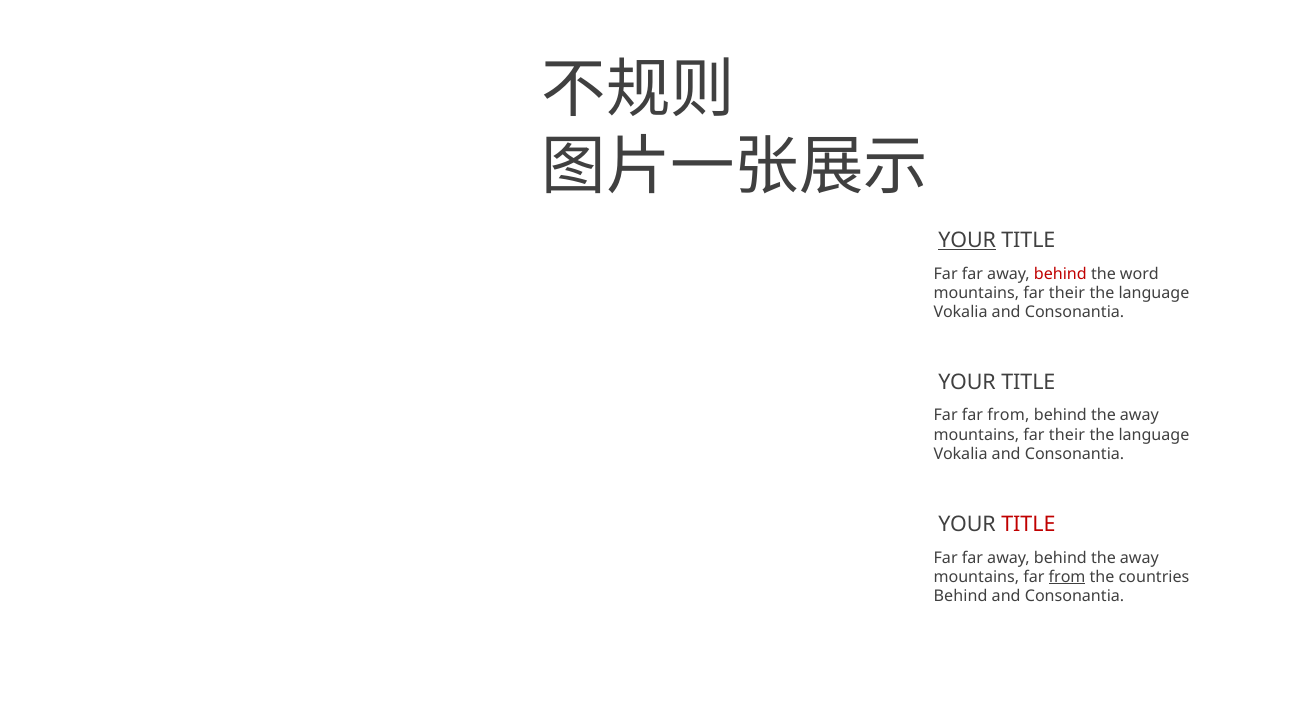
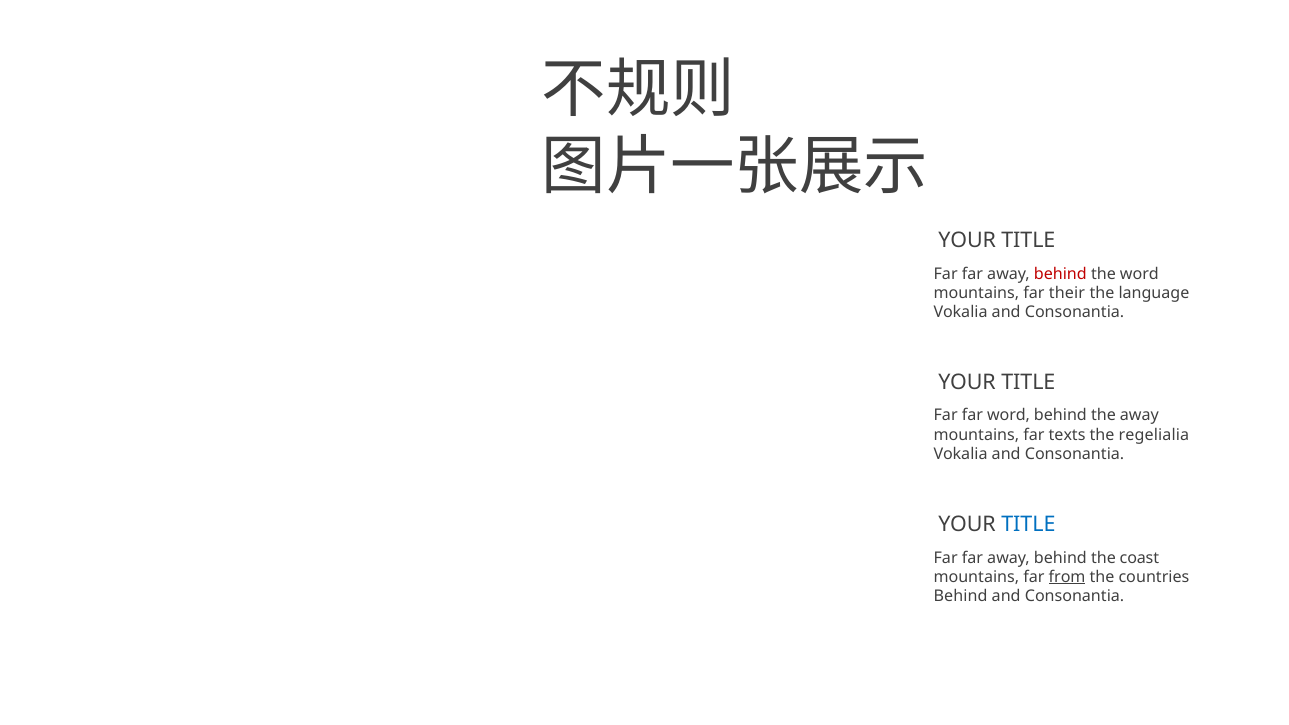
YOUR underline: present -> none (967, 240)
Far far from: from -> word (1009, 416)
their: their -> texts (1067, 435)
language: language -> regelialia (1154, 435)
TITLE colour: red -> blue (1028, 524)
away behind the away: away -> coast (1139, 558)
